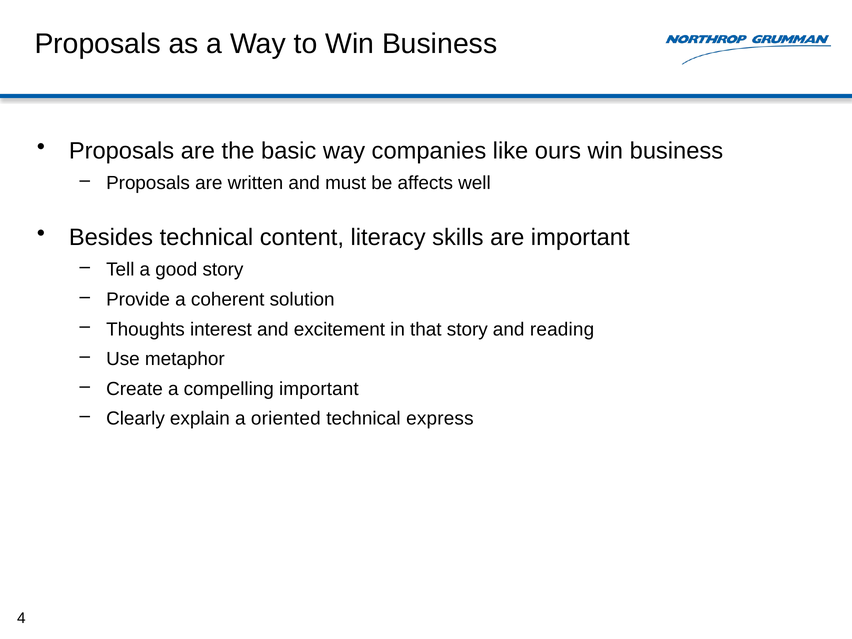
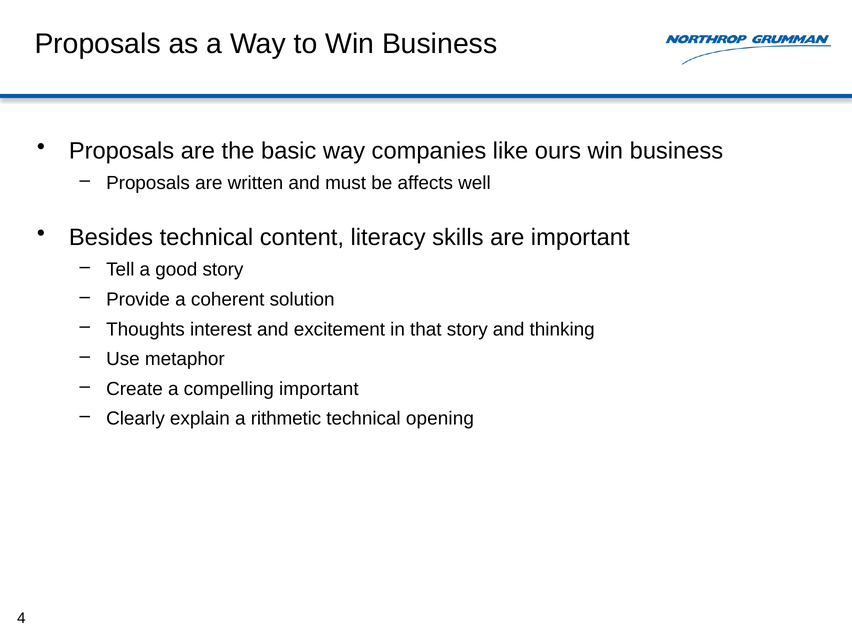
reading: reading -> thinking (562, 329)
oriented: oriented -> rithmetic (286, 419)
express: express -> opening (440, 419)
